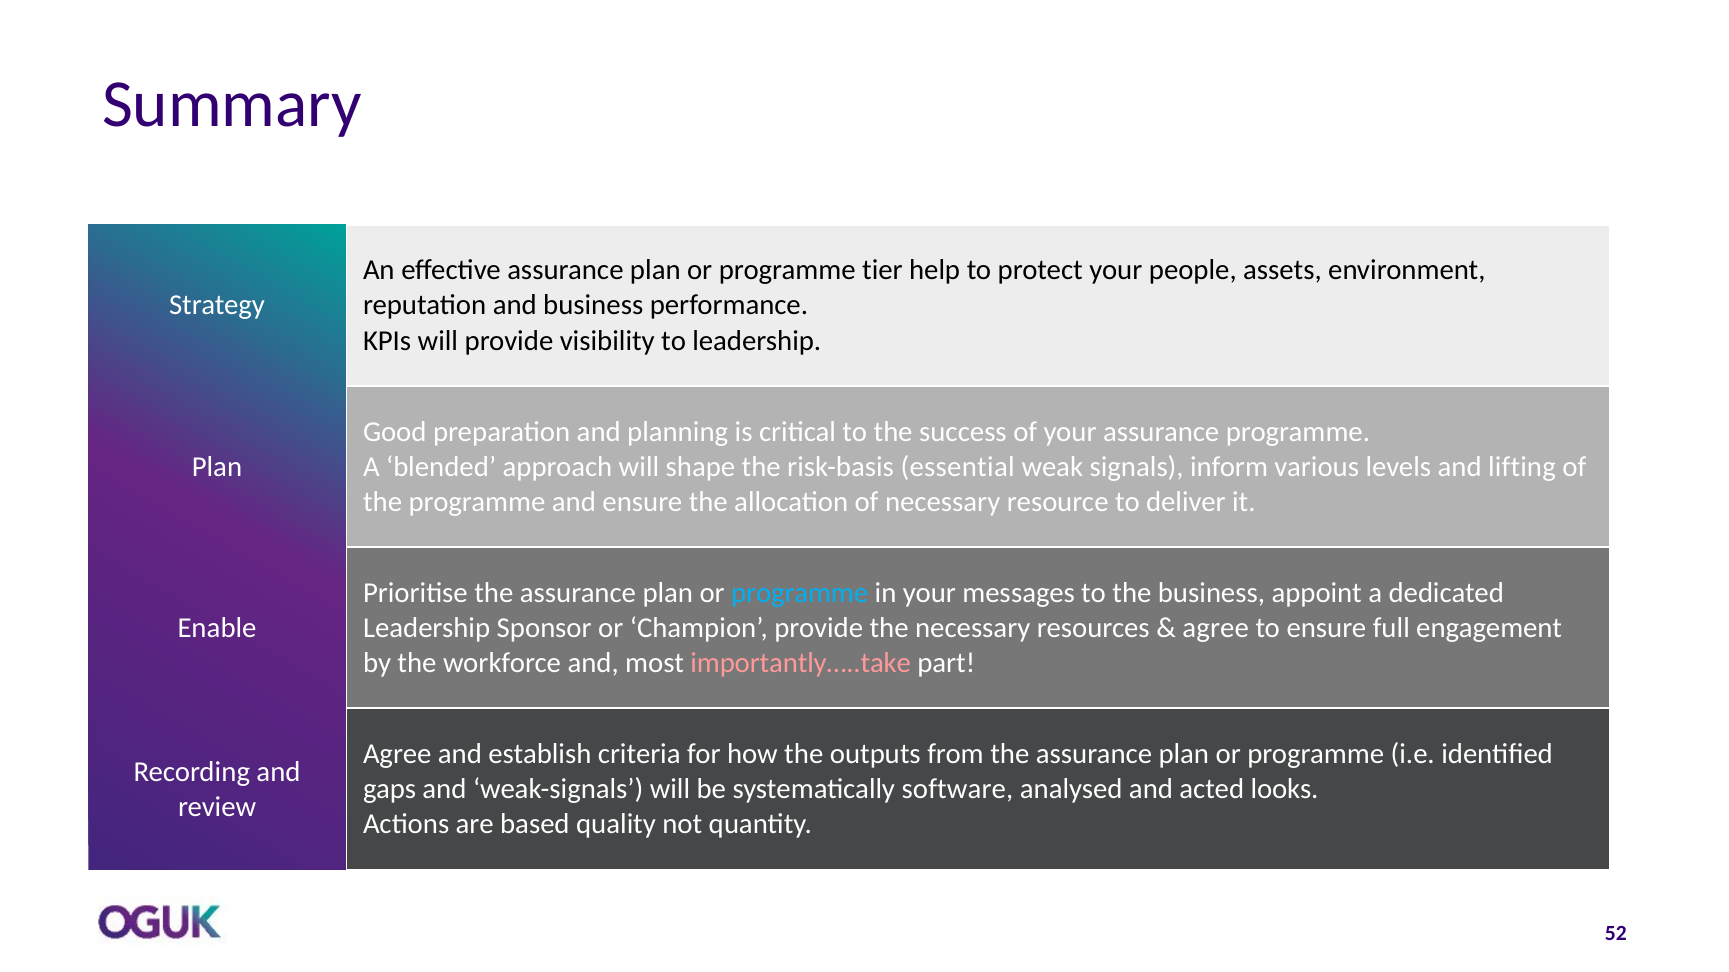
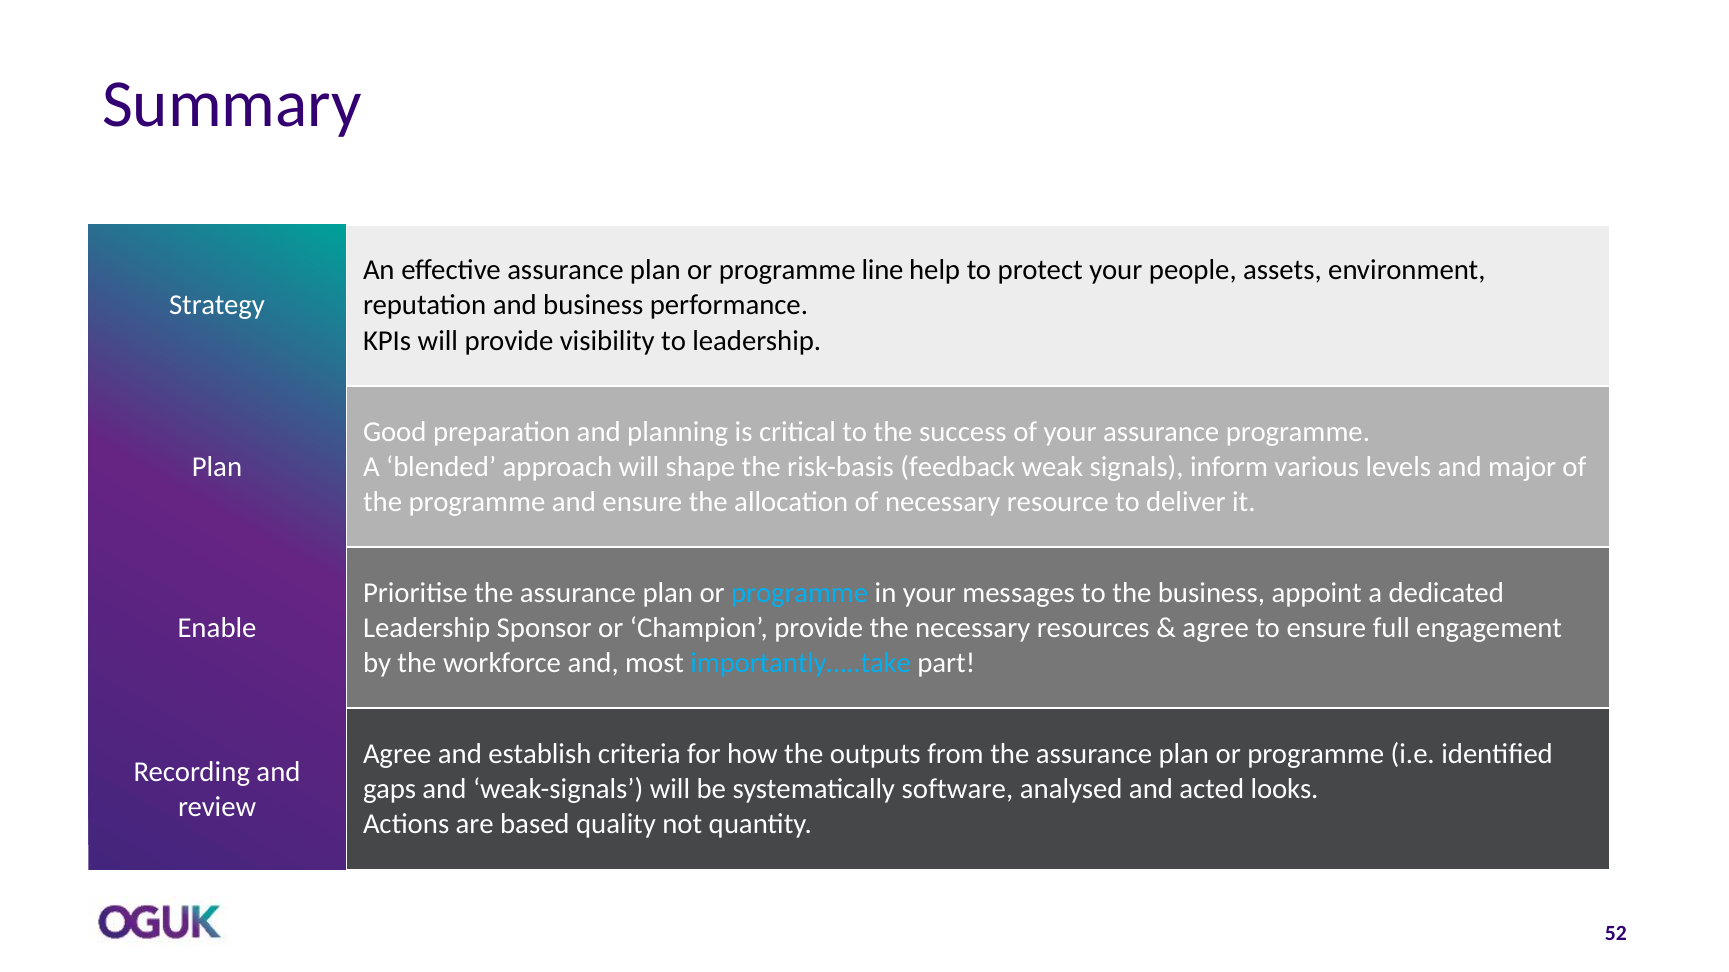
tier: tier -> line (883, 270)
essential: essential -> feedback (958, 467)
lifting: lifting -> major (1522, 467)
importantly…..take colour: pink -> light blue (801, 664)
